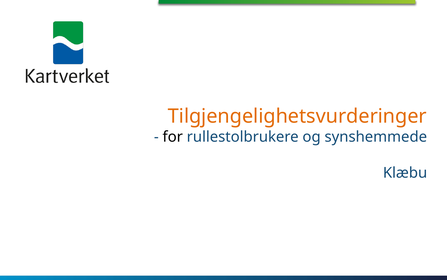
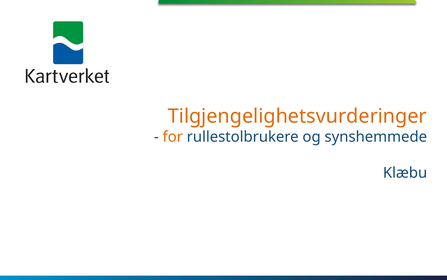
for colour: black -> orange (173, 137)
